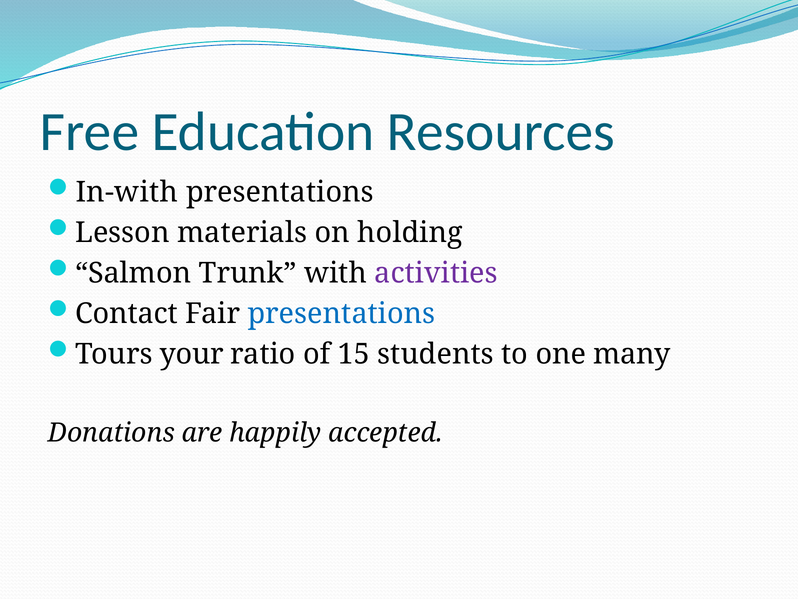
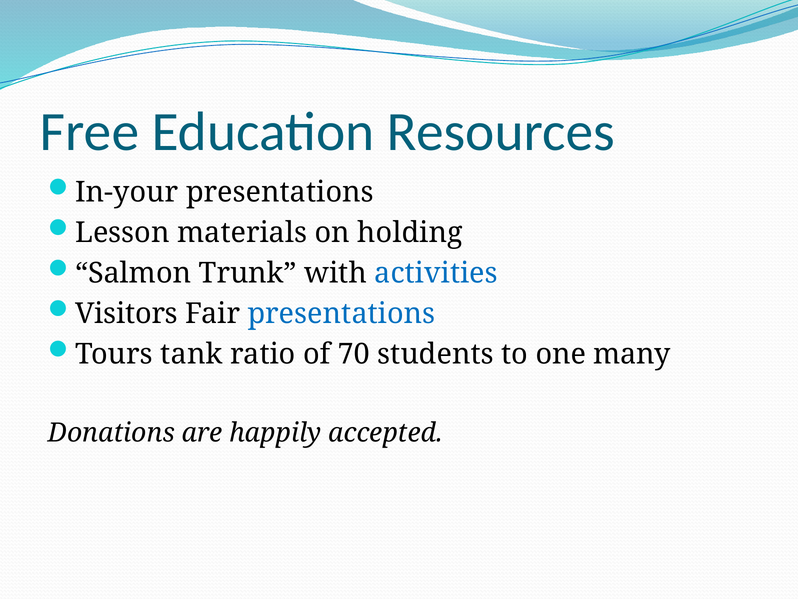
In-with: In-with -> In-your (127, 192)
activities colour: purple -> blue (436, 273)
Contact: Contact -> Visitors (127, 313)
your: your -> tank (191, 354)
15: 15 -> 70 (354, 354)
